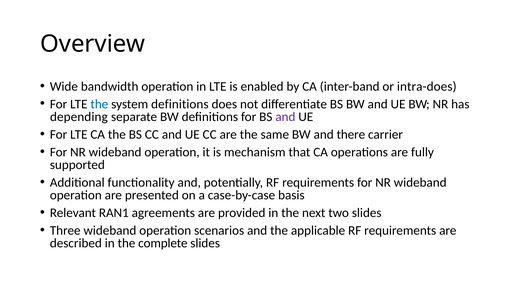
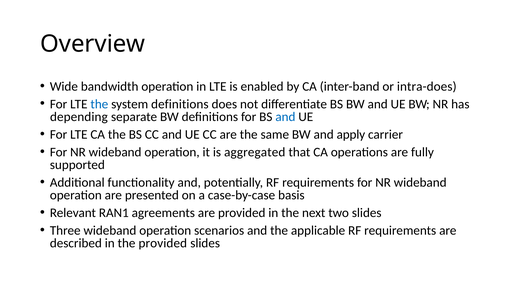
and colour: purple -> blue (285, 117)
there: there -> apply (351, 135)
mechanism: mechanism -> aggregated (255, 152)
the complete: complete -> provided (163, 244)
